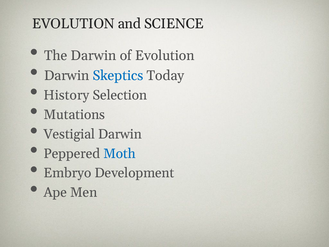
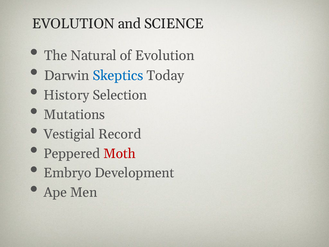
The Darwin: Darwin -> Natural (94, 56)
Vestigial Darwin: Darwin -> Record (120, 134)
Moth colour: blue -> red (120, 153)
